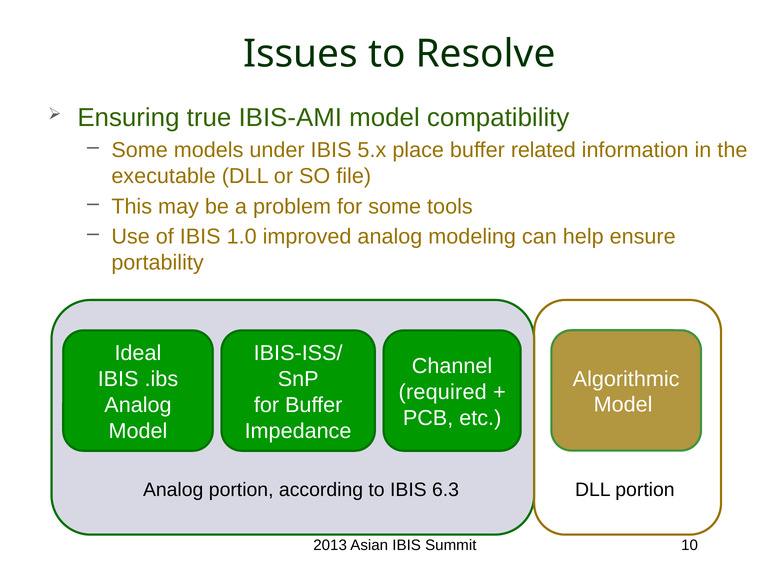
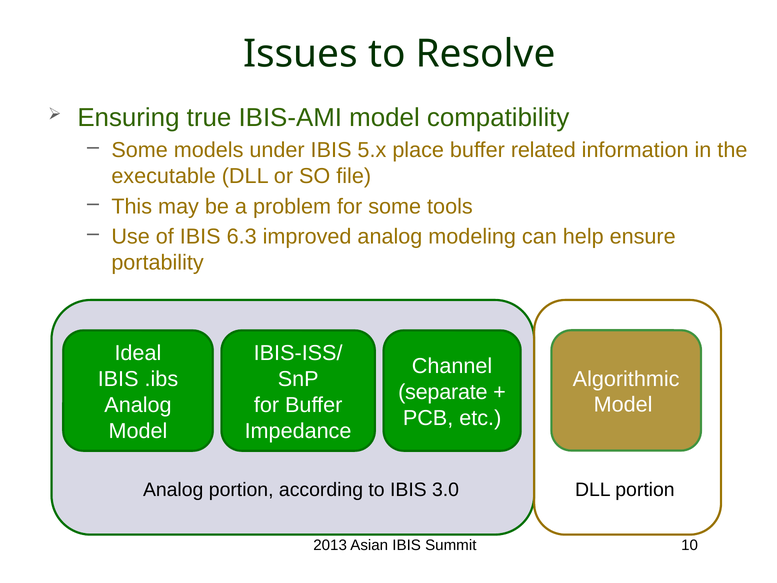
1.0: 1.0 -> 6.3 (242, 237)
required: required -> separate (443, 392)
6.3: 6.3 -> 3.0 (446, 489)
